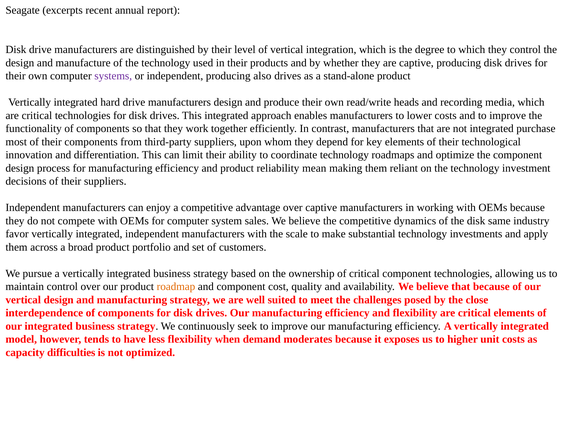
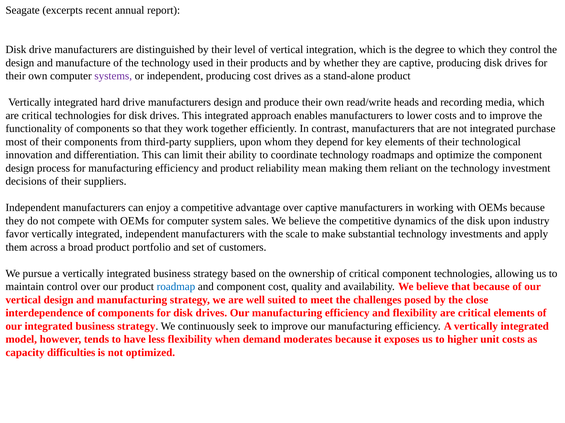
producing also: also -> cost (262, 76)
disk same: same -> upon (499, 221)
roadmap colour: orange -> blue (176, 287)
